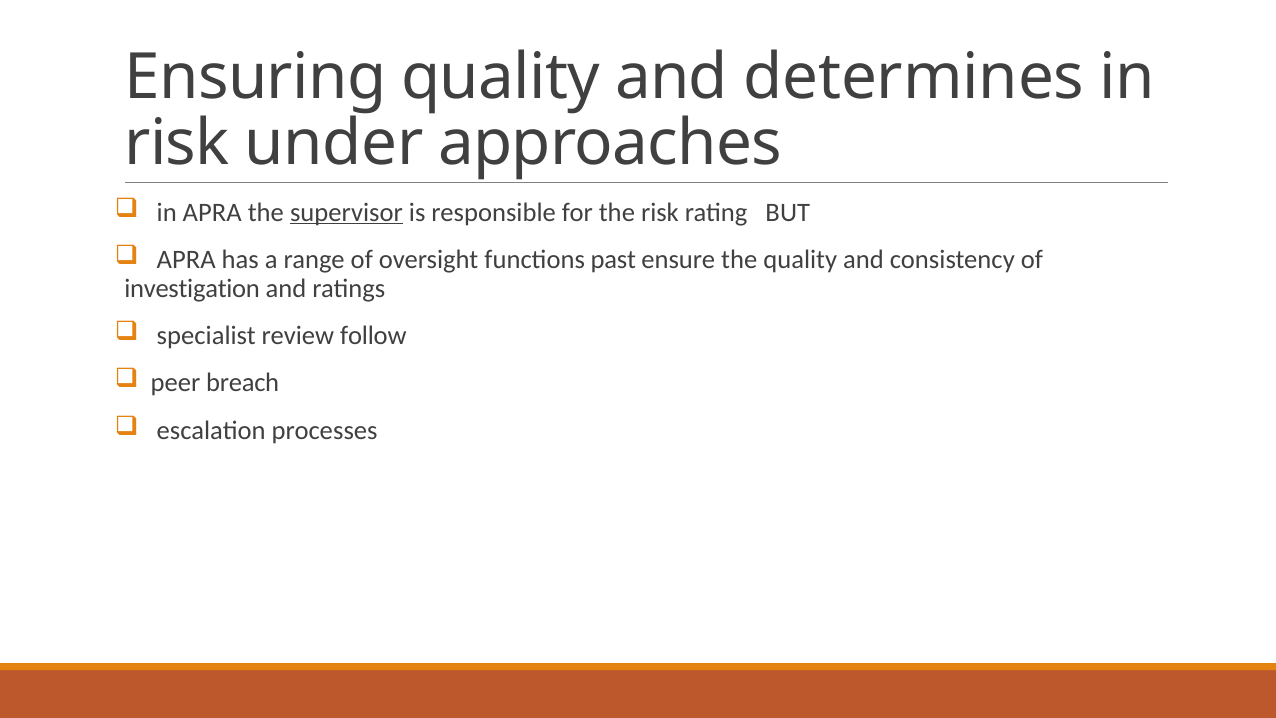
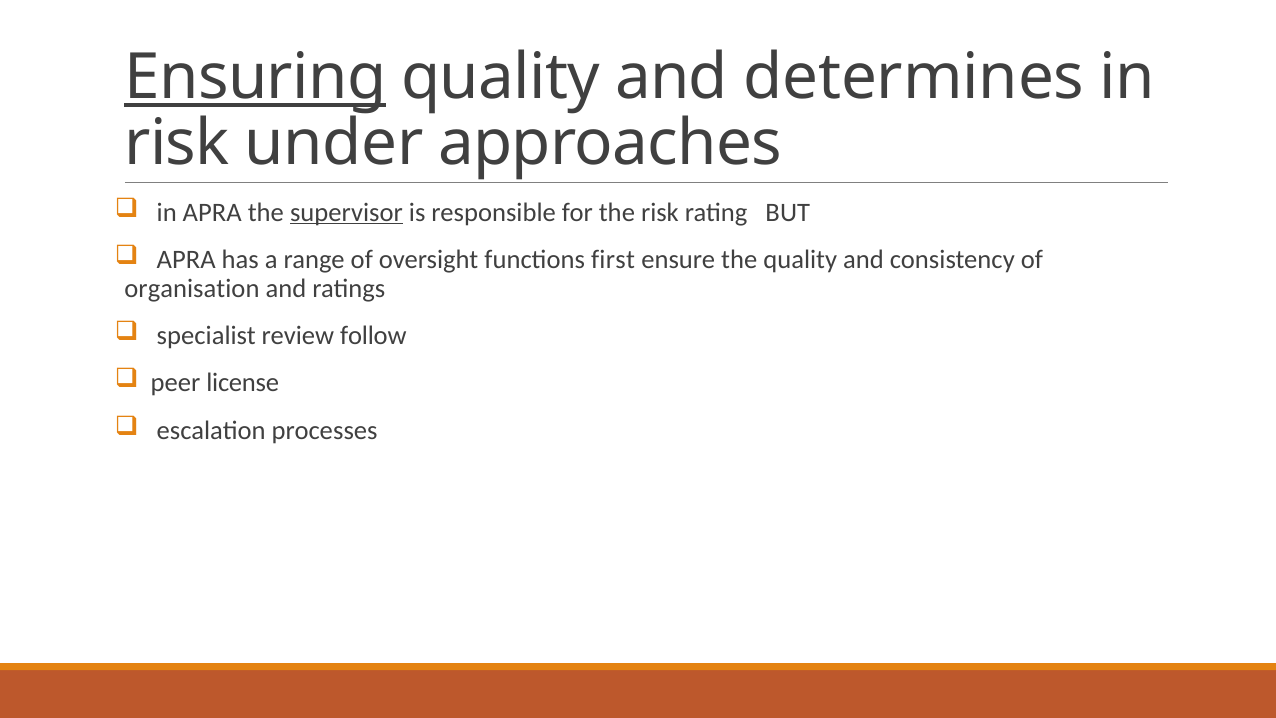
Ensuring underline: none -> present (255, 78)
past: past -> first (613, 259)
investigation: investigation -> organisation (192, 288)
breach: breach -> license (243, 383)
